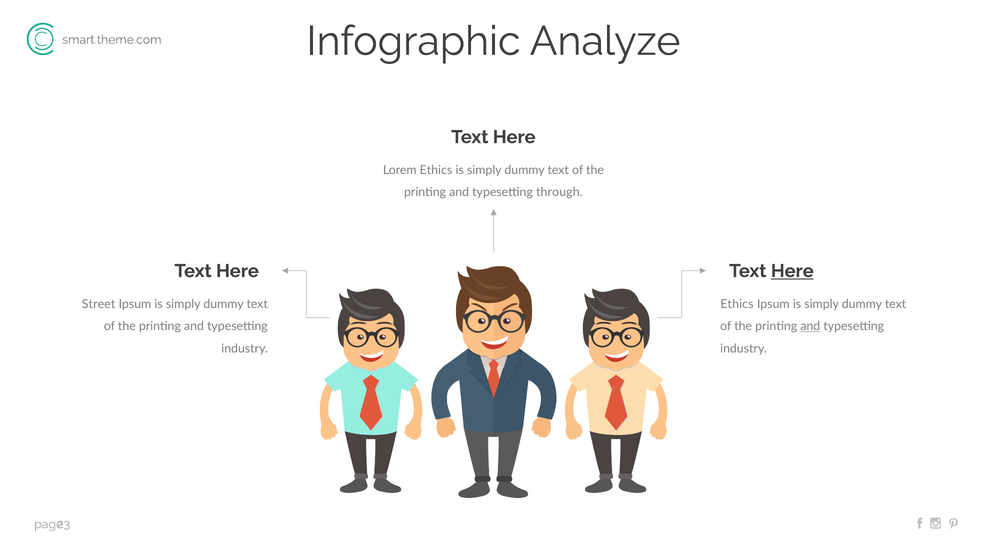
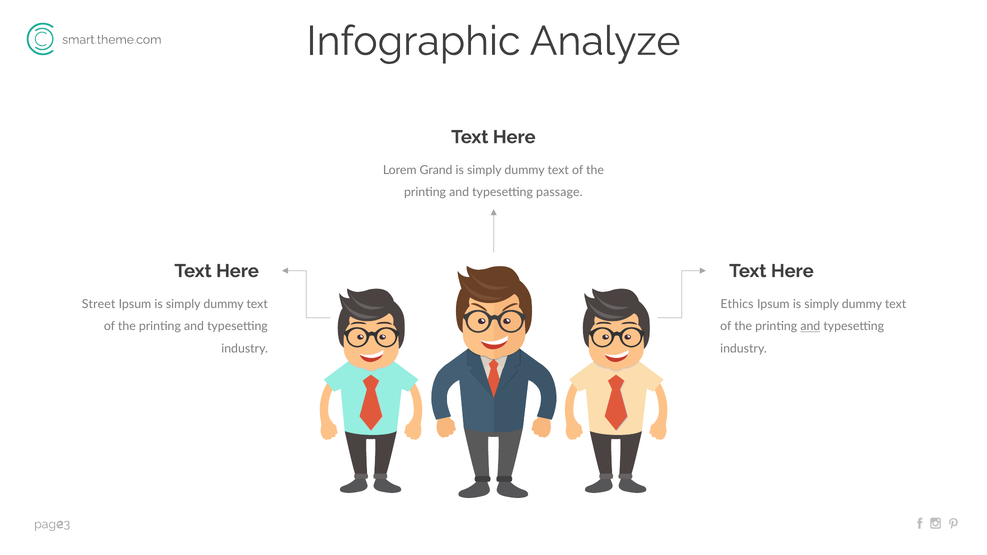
Lorem Ethics: Ethics -> Grand (436, 170)
through: through -> passage (559, 192)
Here underline: present -> none (792, 271)
